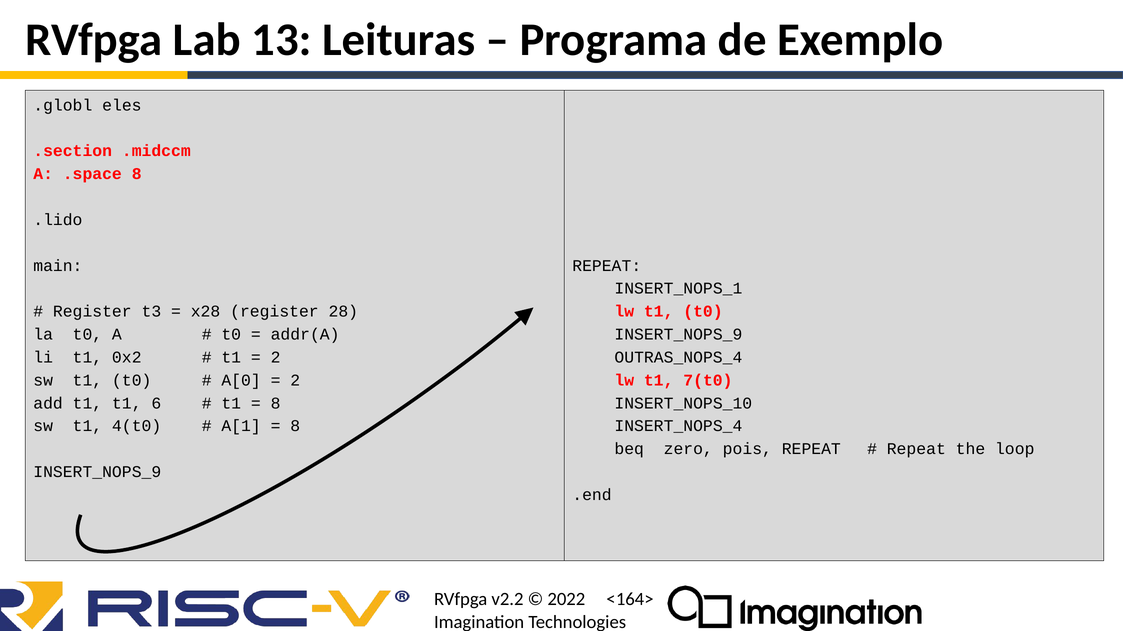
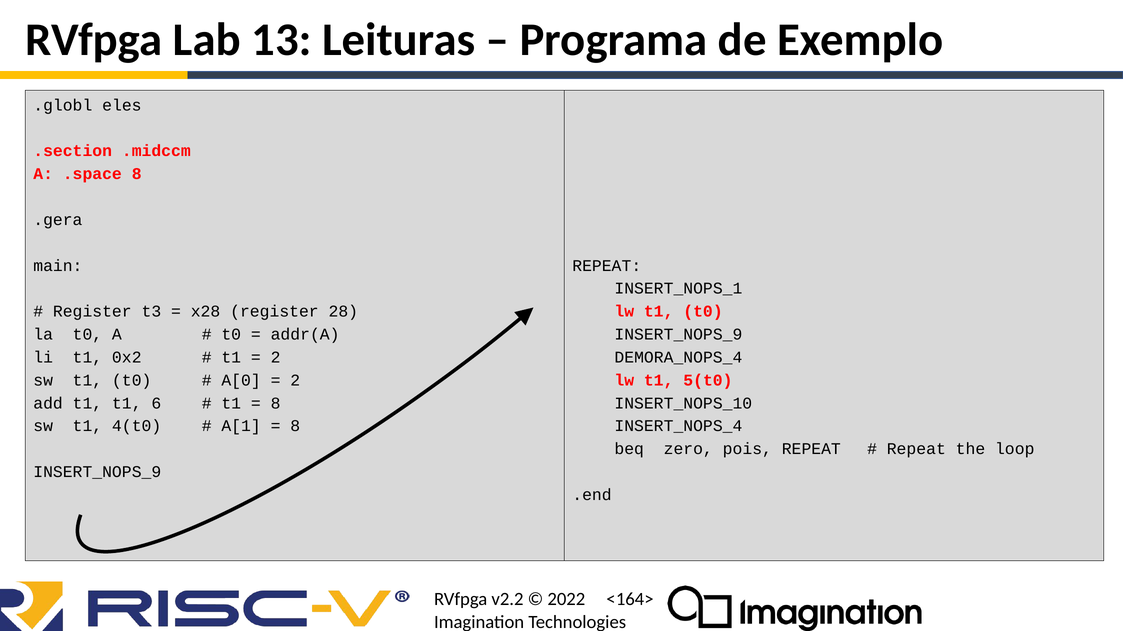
.lido: .lido -> .gera (58, 220)
OUTRAS_NOPS_4: OUTRAS_NOPS_4 -> DEMORA_NOPS_4 (678, 358)
7(t0: 7(t0 -> 5(t0 (708, 381)
